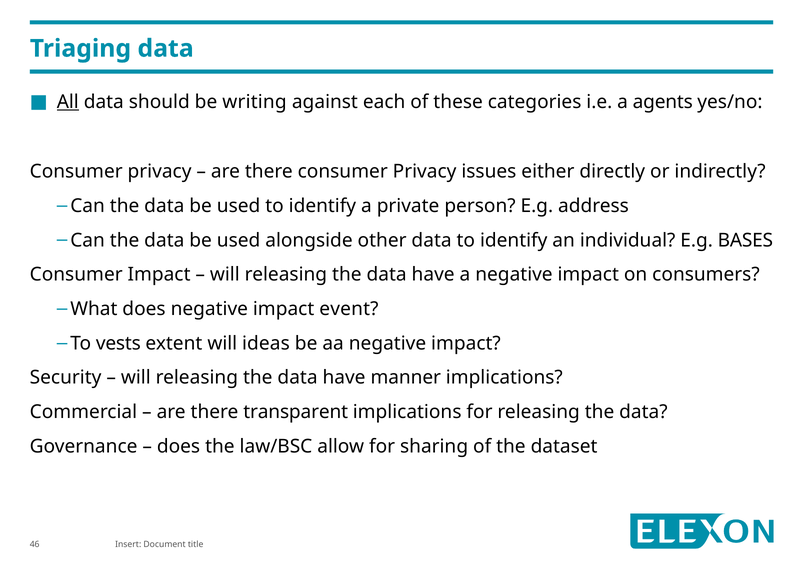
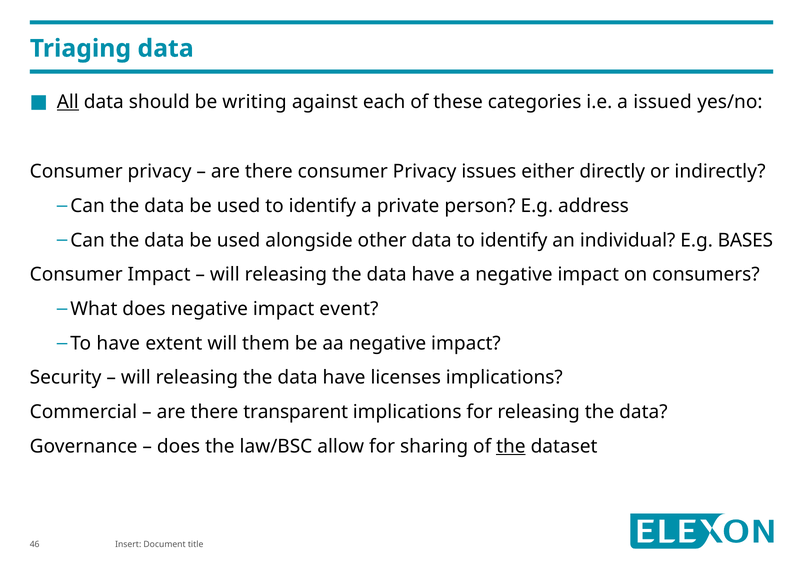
agents: agents -> issued (663, 102)
To vests: vests -> have (118, 343)
ideas: ideas -> them (266, 343)
manner: manner -> licenses (406, 378)
the underline: none -> present (511, 446)
